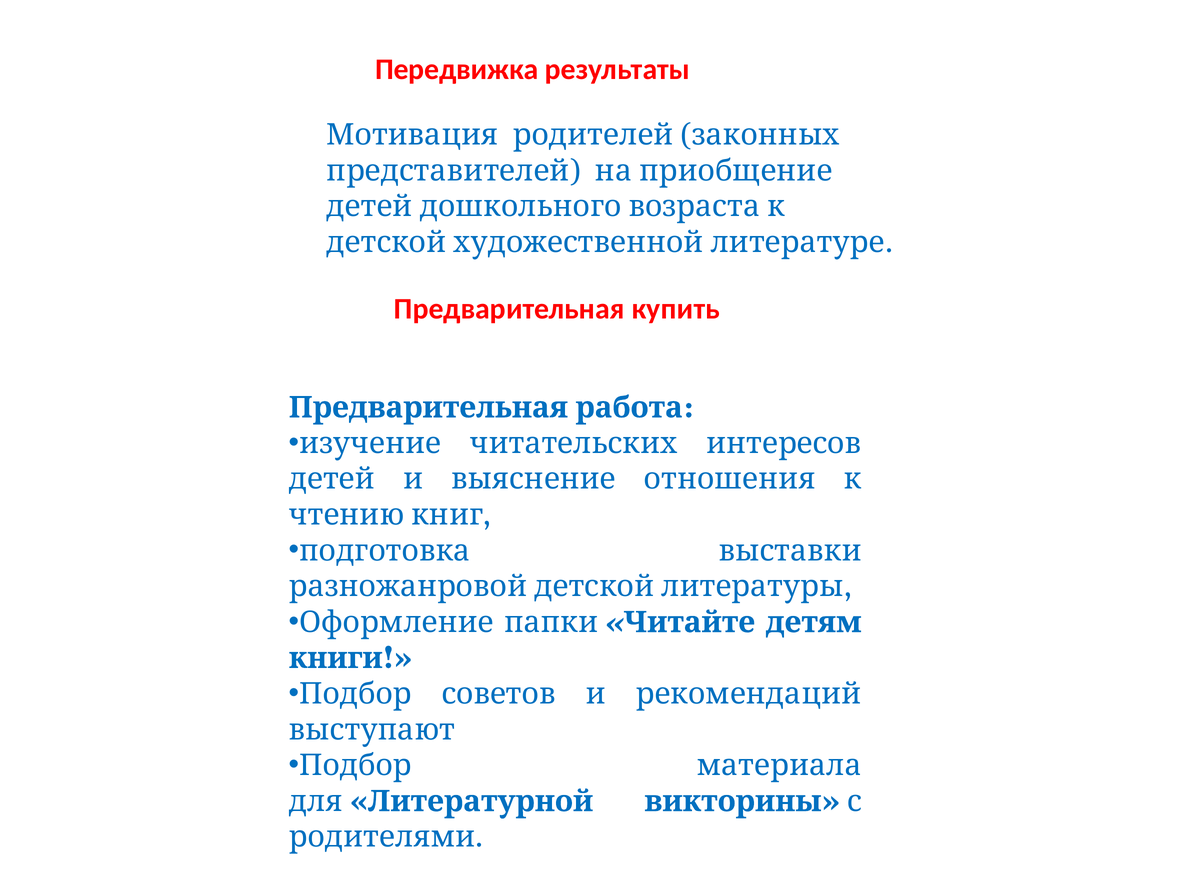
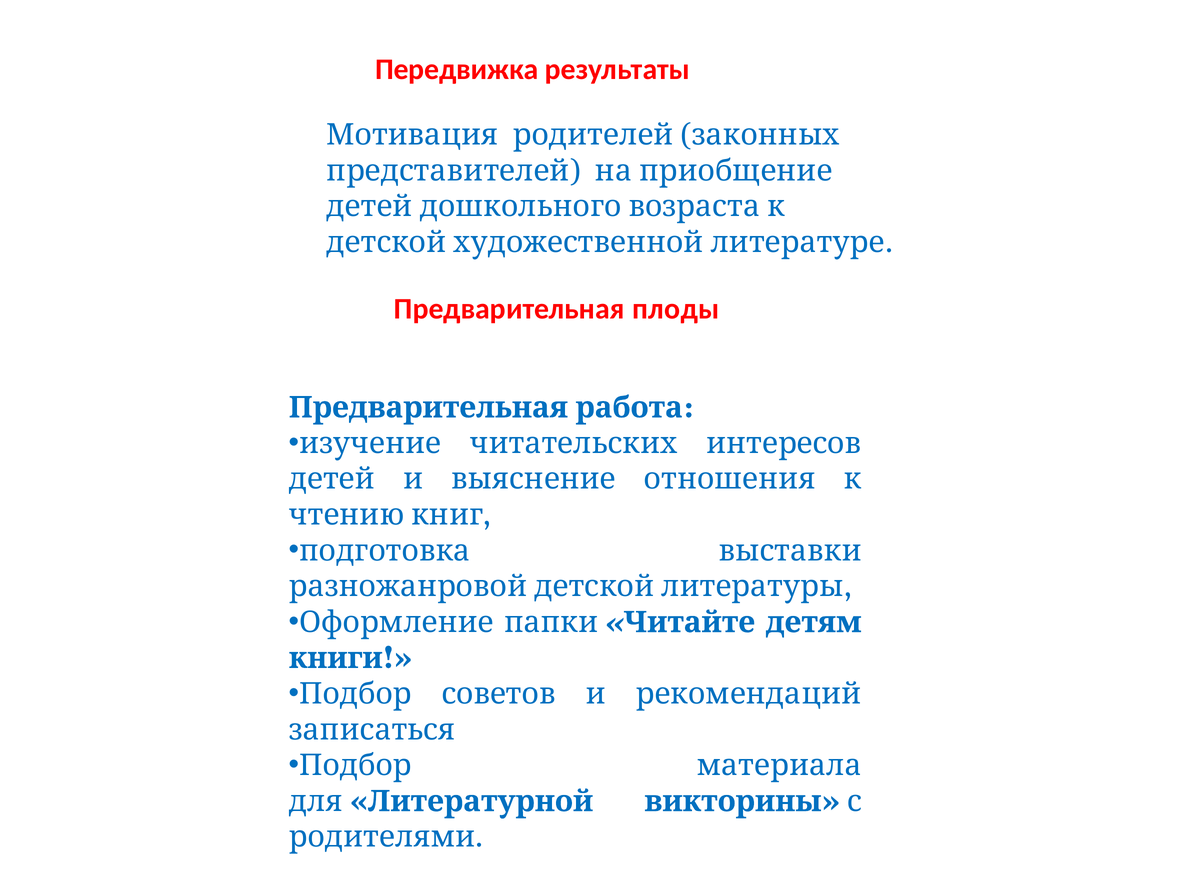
купить: купить -> плоды (676, 309)
выступают: выступают -> записаться (372, 730)
